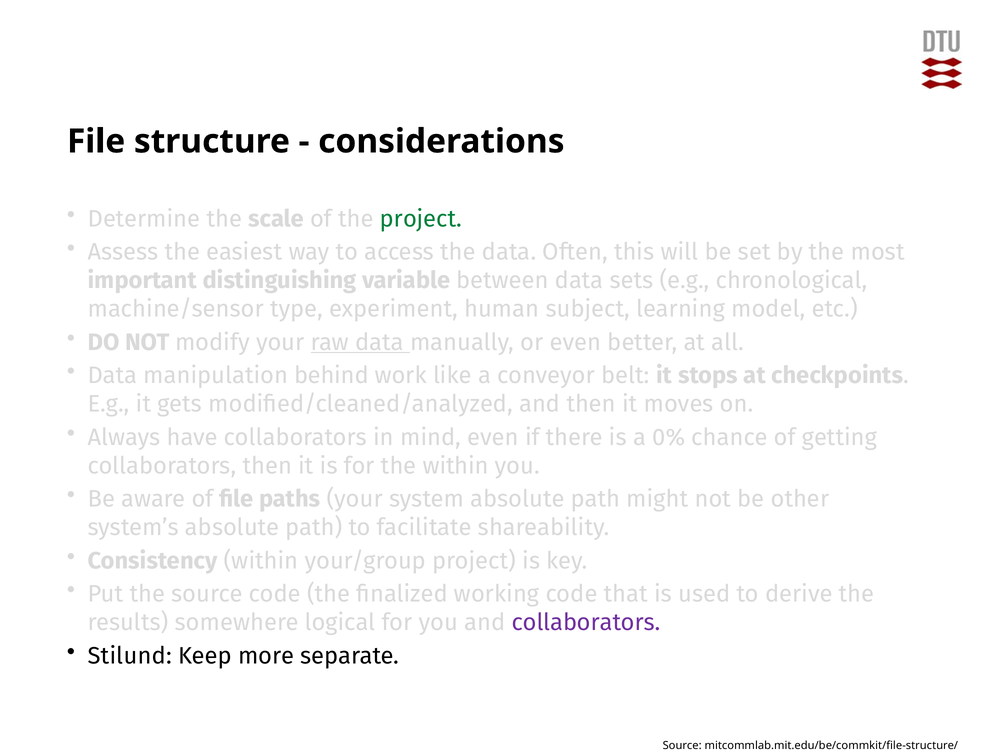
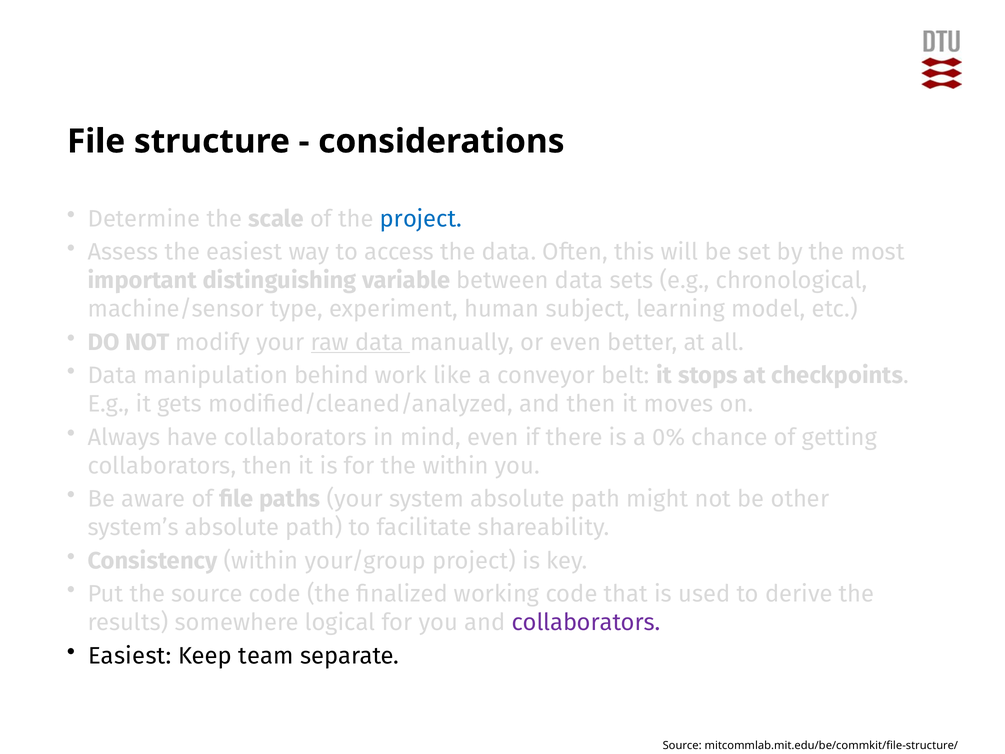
project colour: green -> blue (421, 219)
Stilund: Stilund -> Easiest (130, 656)
more: more -> team (266, 656)
